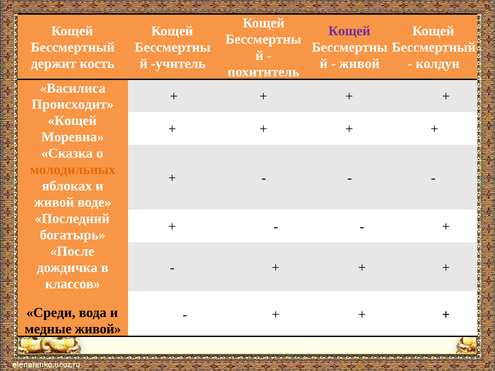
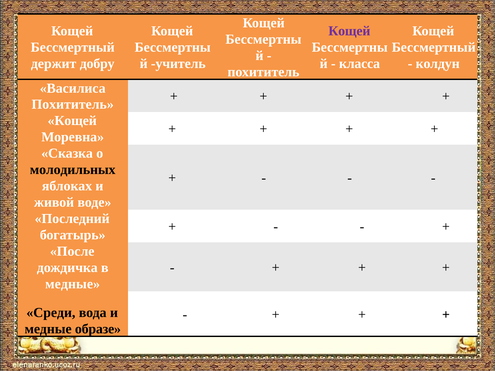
кость: кость -> добру (97, 64)
живой: живой -> класса (360, 64)
Происходит: Происходит -> Похититель (73, 105)
молодильных colour: orange -> black (73, 170)
классов: классов -> медные (73, 284)
медные живой: живой -> образе (98, 329)
